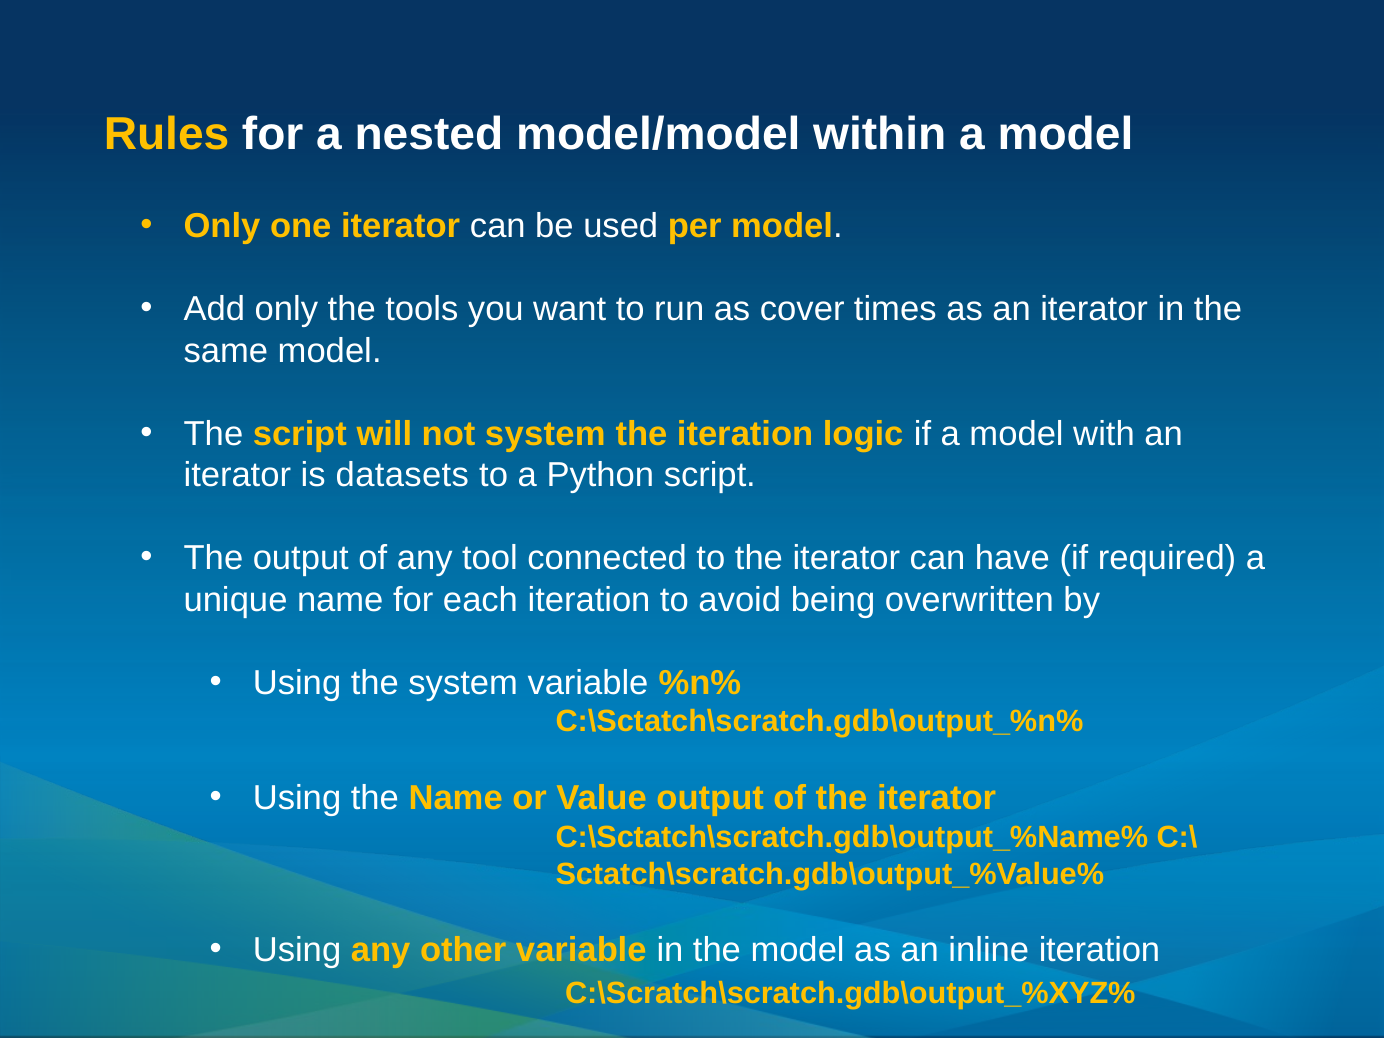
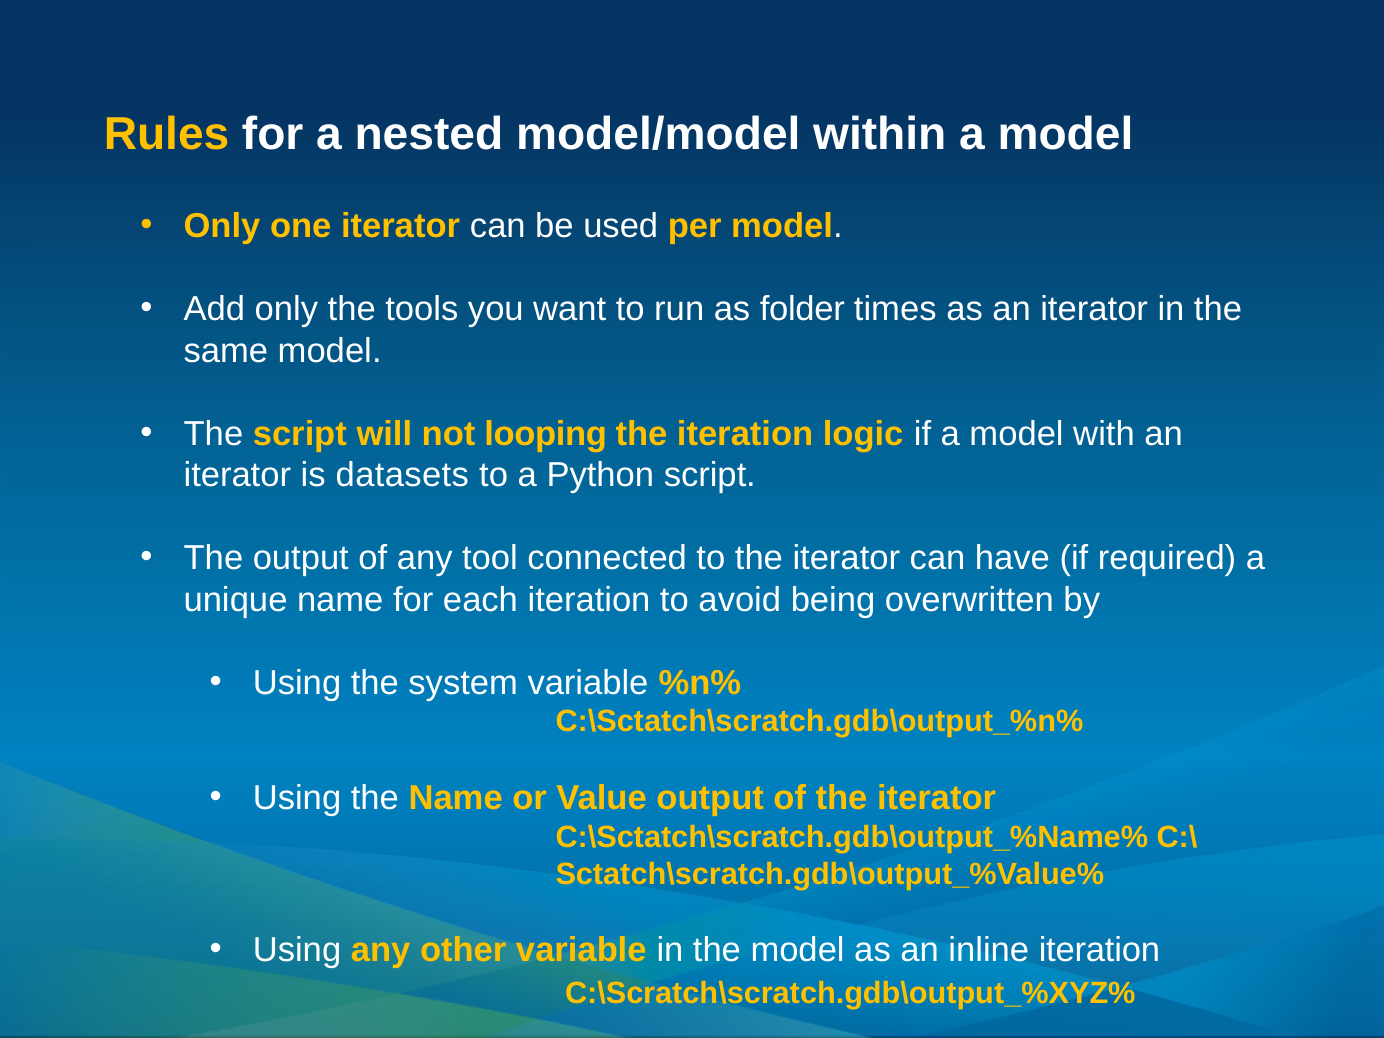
cover: cover -> folder (802, 309)
not system: system -> looping (546, 434)
